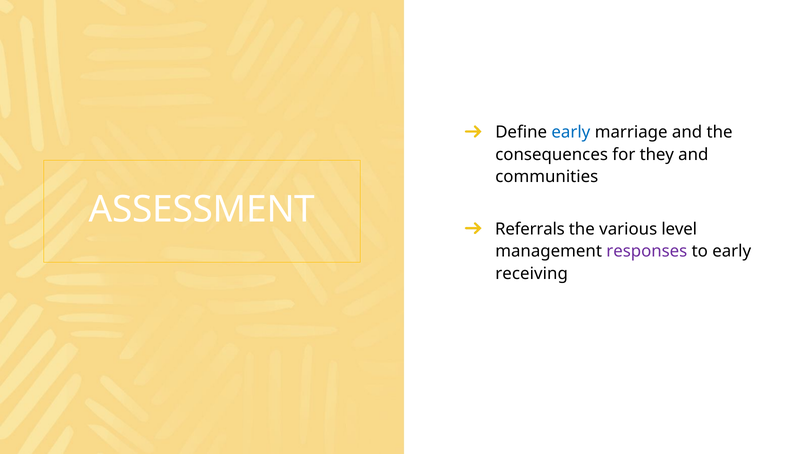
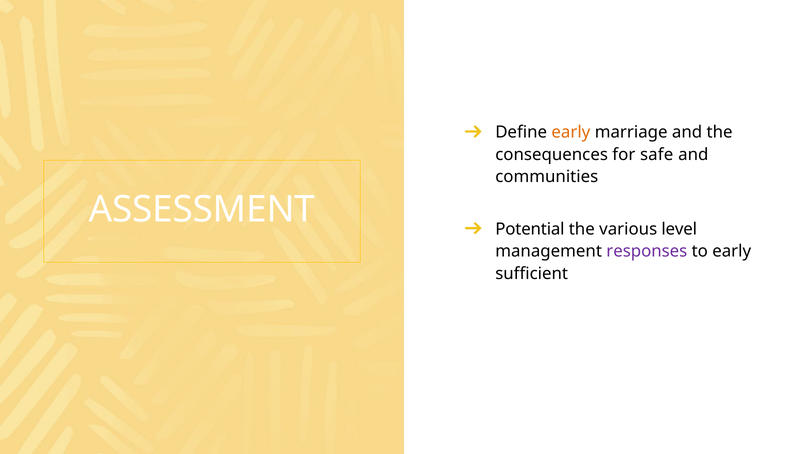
early colour: blue -> orange (571, 133)
they: they -> safe (657, 155)
Referrals: Referrals -> Potential (530, 229)
receiving: receiving -> sufficient (532, 274)
